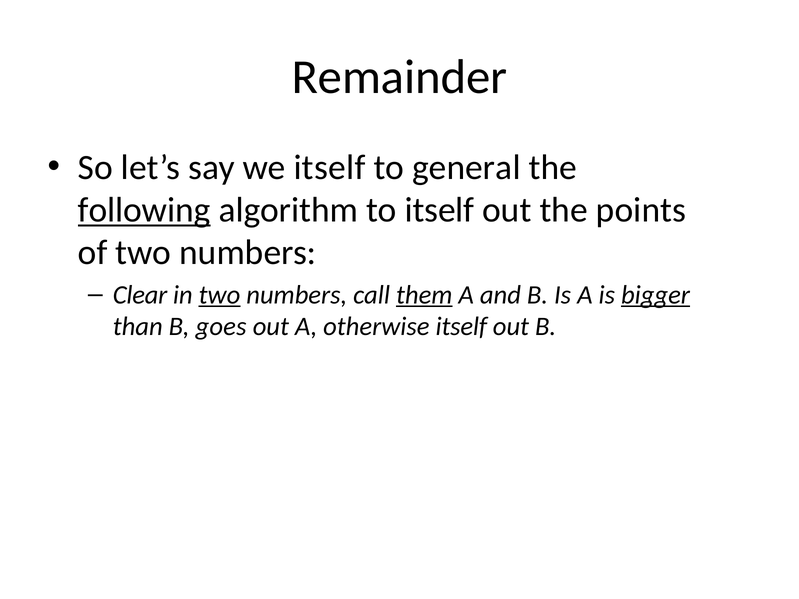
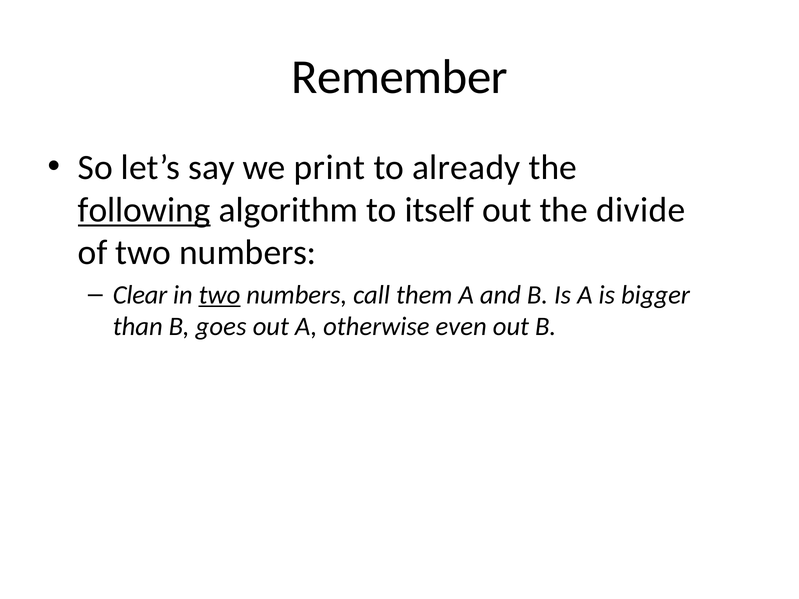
Remainder: Remainder -> Remember (400, 77)
we itself: itself -> print (329, 168)
general: general -> already (466, 168)
points: points -> divide (641, 210)
them underline: present -> none (424, 295)
bigger underline: present -> none (655, 295)
otherwise itself: itself -> even (461, 327)
